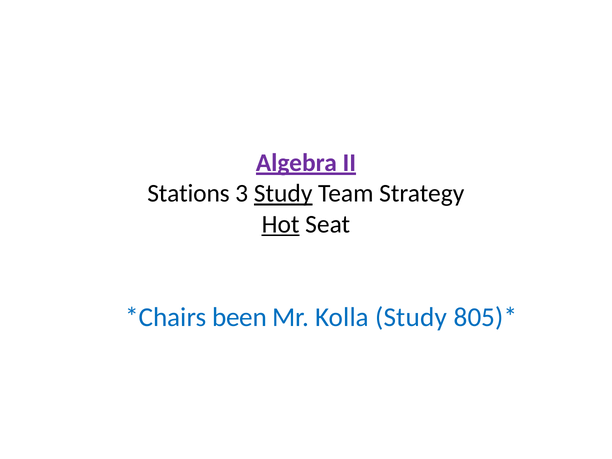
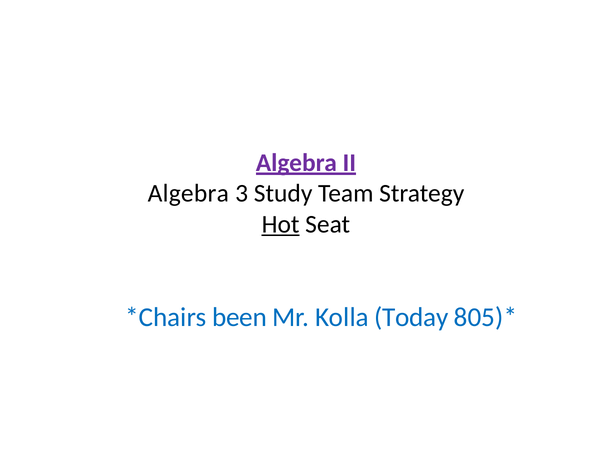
Stations: Stations -> Algebra (188, 194)
Study underline: present -> none (283, 194)
Kolla Study: Study -> Today (411, 317)
